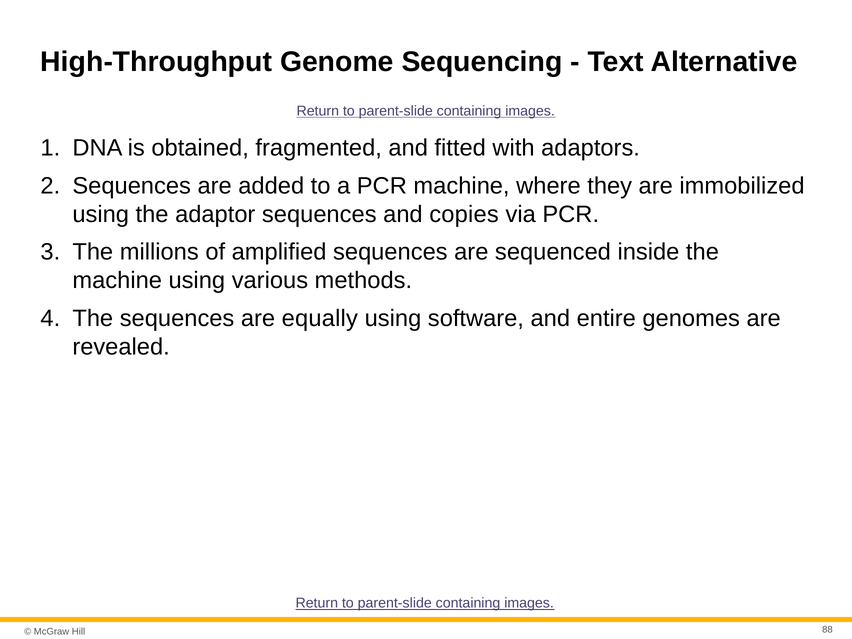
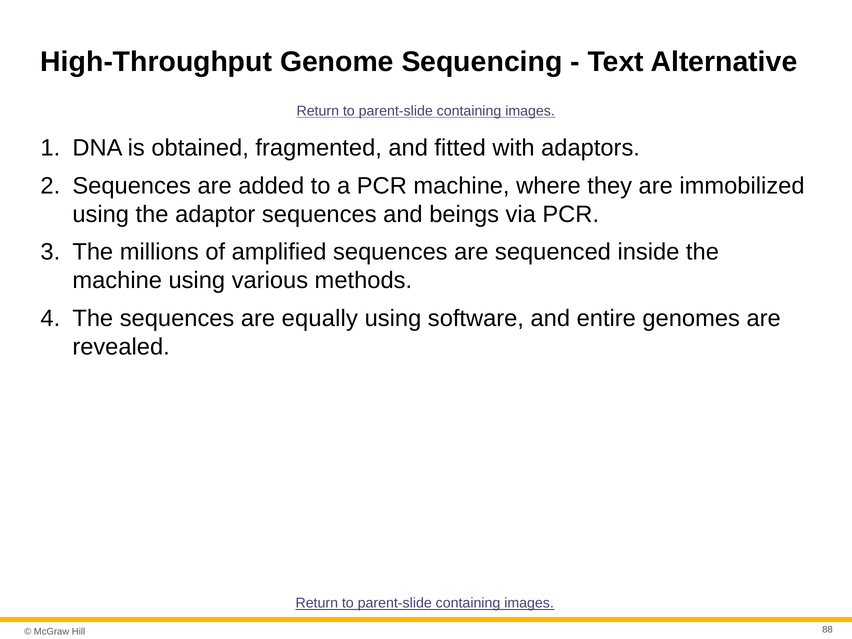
copies: copies -> beings (464, 214)
